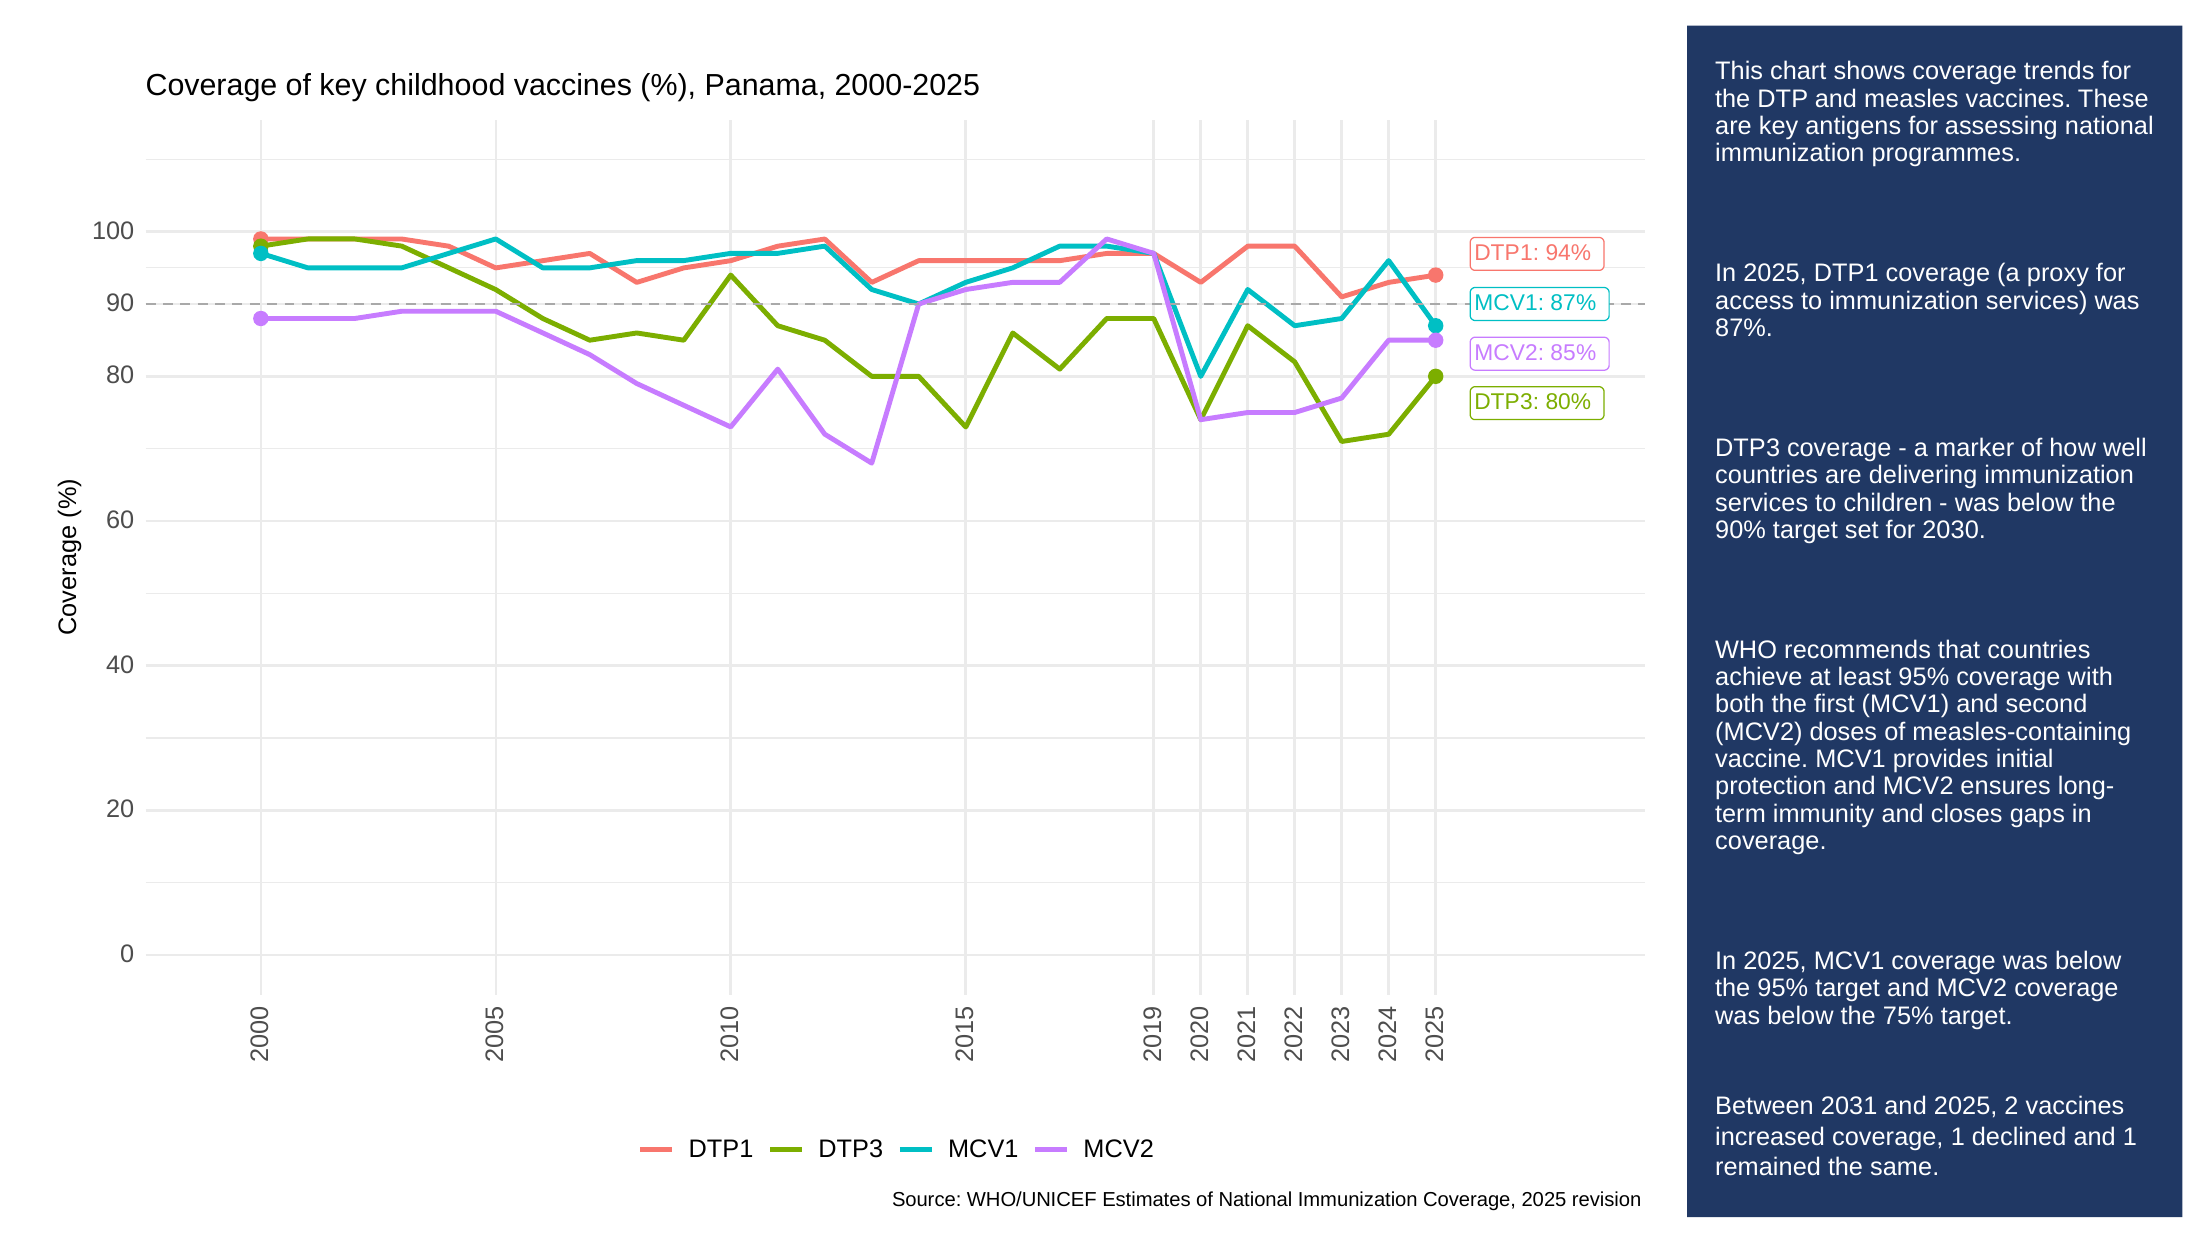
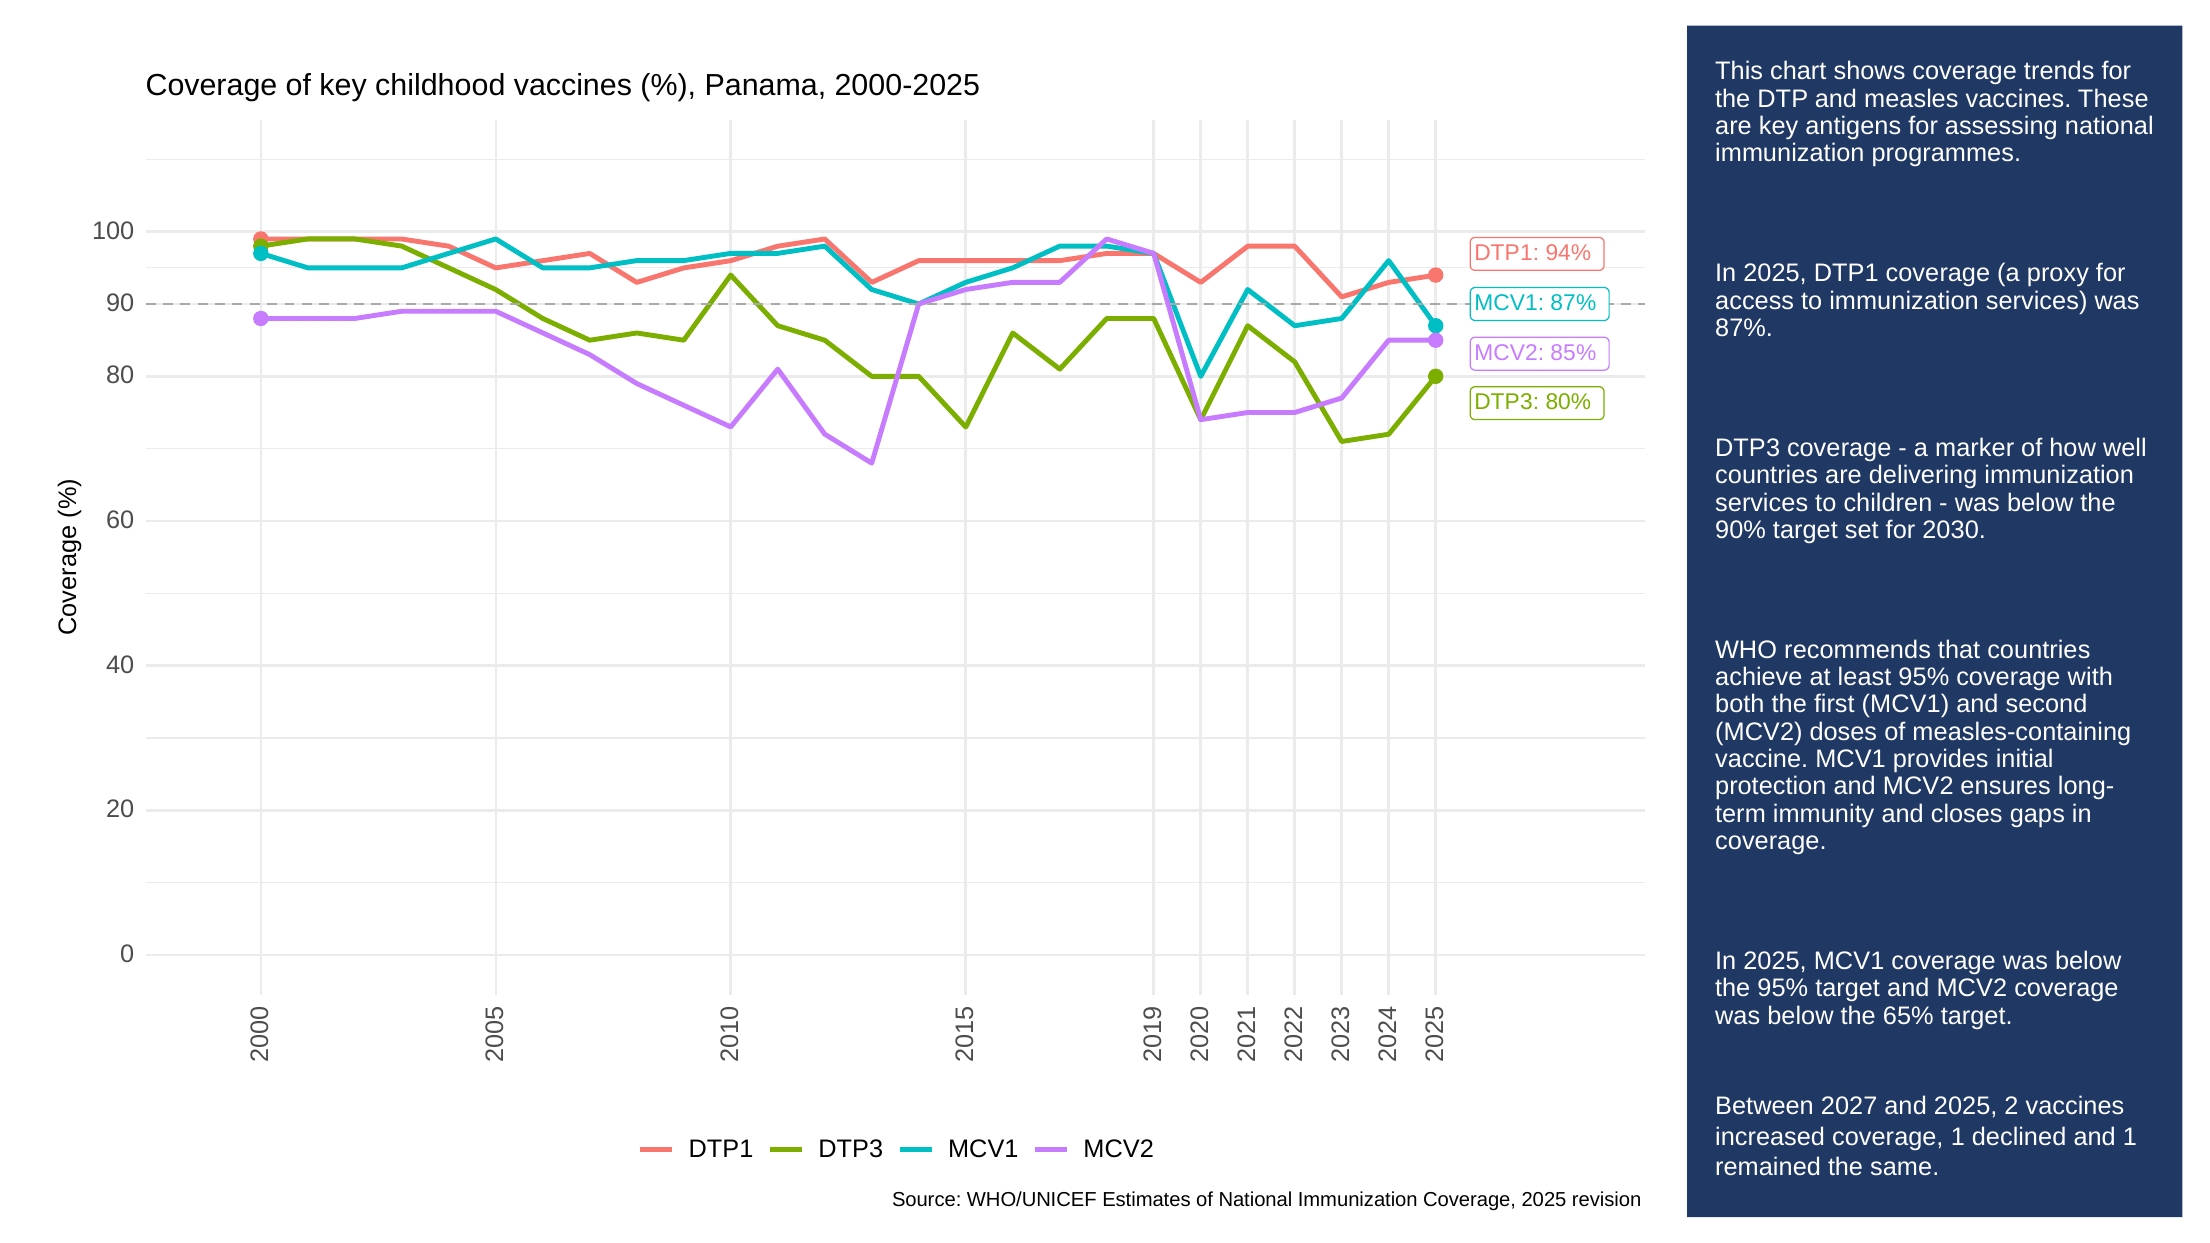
75%: 75% -> 65% (1908, 1016)
2031: 2031 -> 2027 (1849, 1107)
